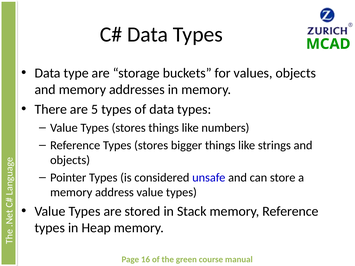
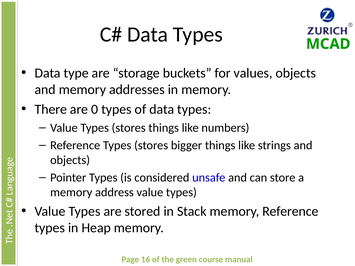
5: 5 -> 0 (95, 109)
